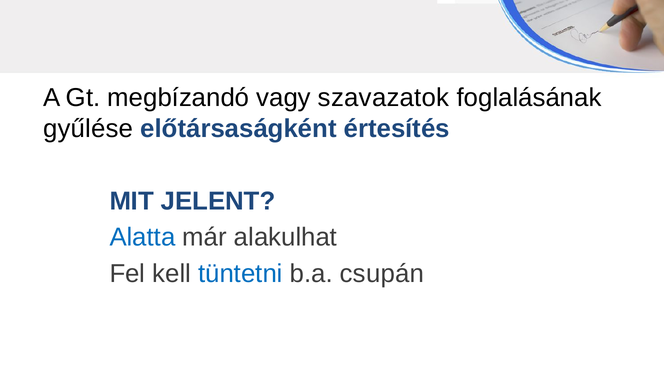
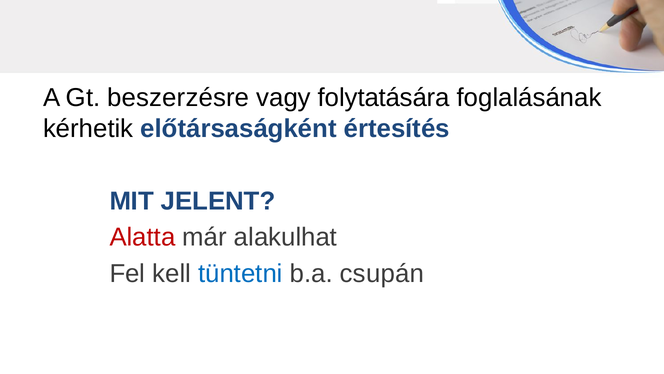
megbízandó: megbízandó -> beszerzésre (178, 98)
szavazatok: szavazatok -> folytatására (384, 98)
gyűlése: gyűlése -> kérhetik (88, 129)
Alatta colour: blue -> red (142, 237)
